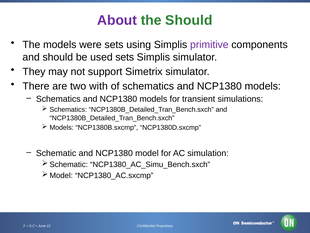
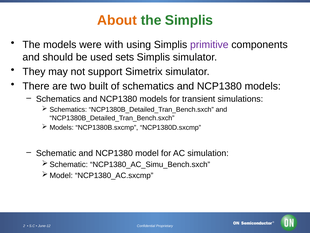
About colour: purple -> orange (117, 20)
the Should: Should -> Simplis (189, 20)
were sets: sets -> with (114, 45)
with: with -> built (99, 86)
